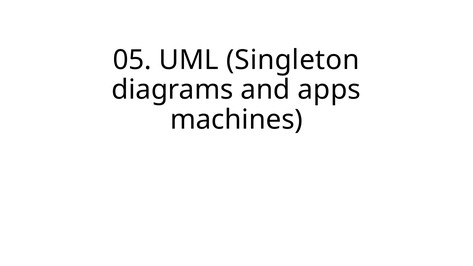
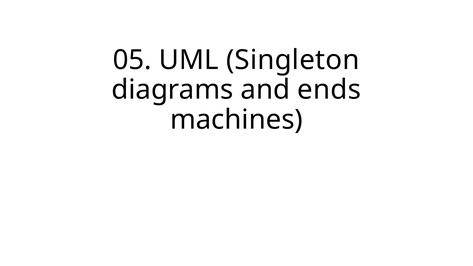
apps: apps -> ends (329, 90)
